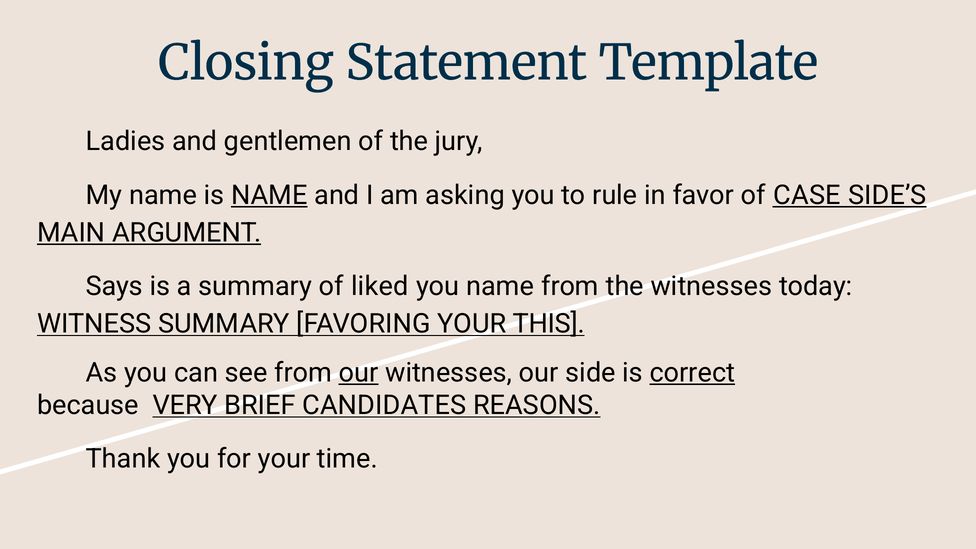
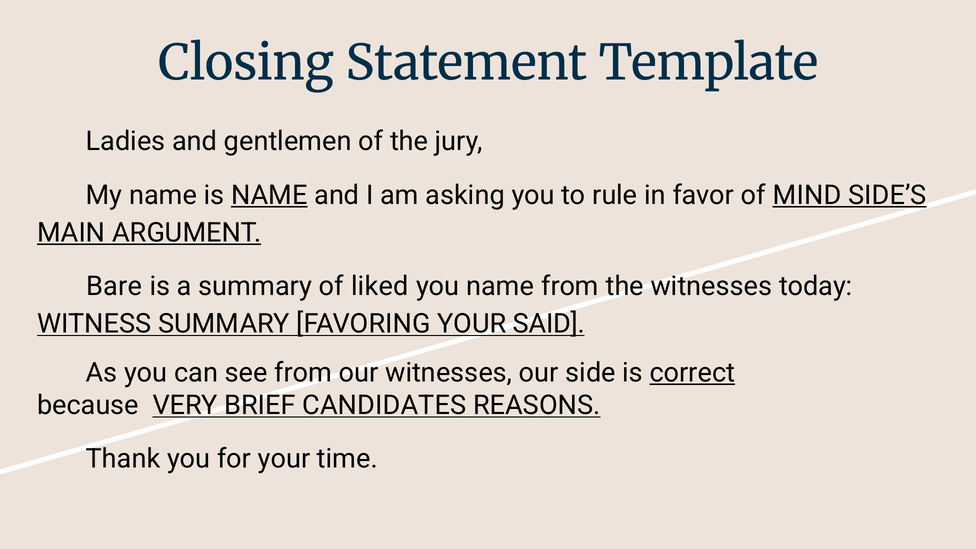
CASE: CASE -> MIND (807, 195)
Says: Says -> Bare (114, 286)
THIS: THIS -> SAID (549, 324)
our underline: present -> none (359, 373)
